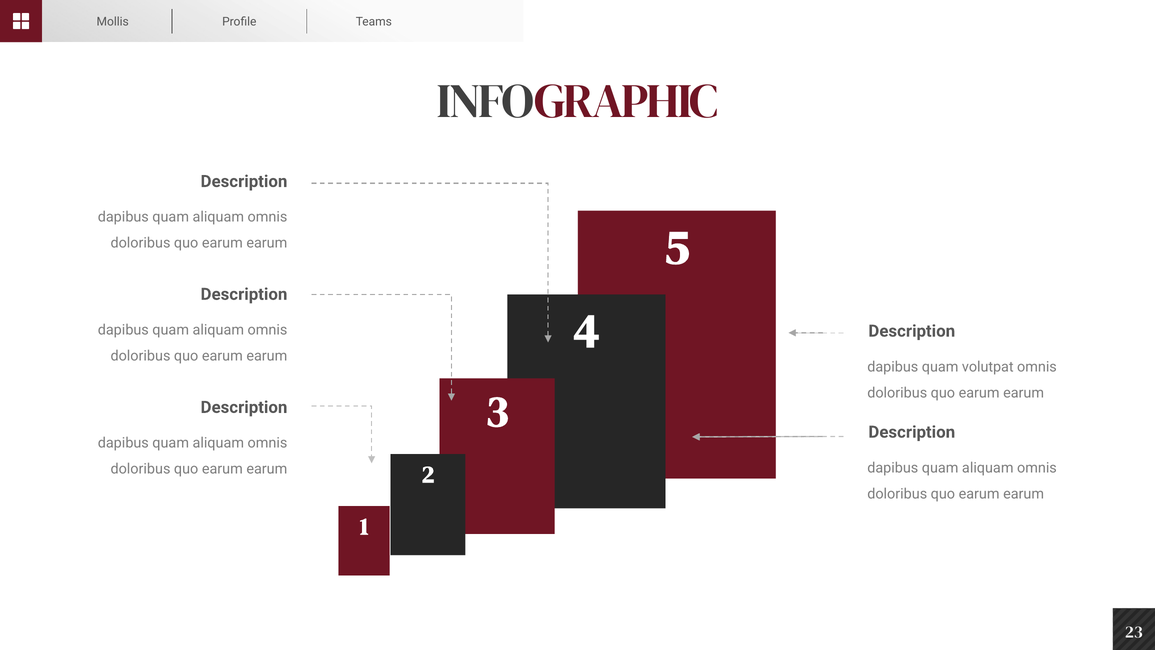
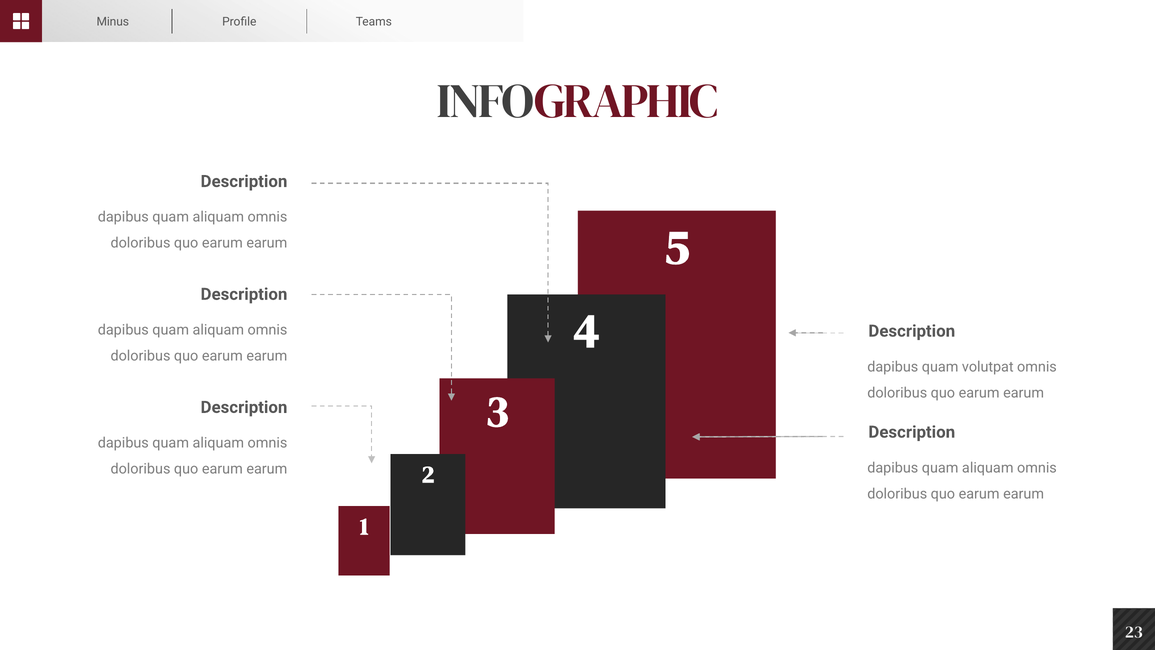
Mollis: Mollis -> Minus (113, 22)
